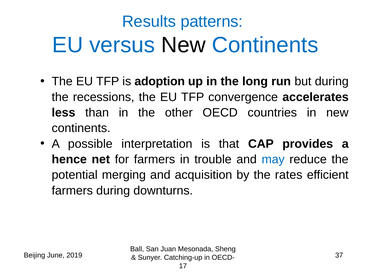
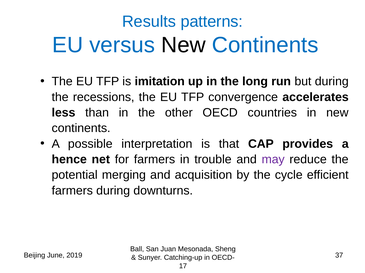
adoption: adoption -> imitation (160, 82)
may colour: blue -> purple (273, 160)
rates: rates -> cycle (289, 175)
